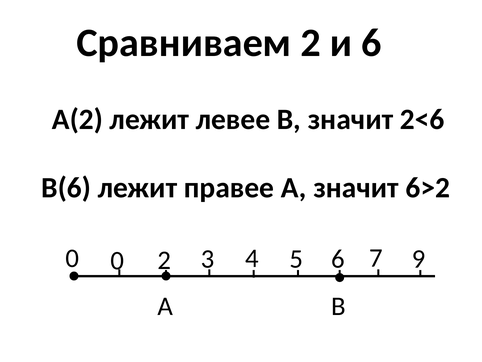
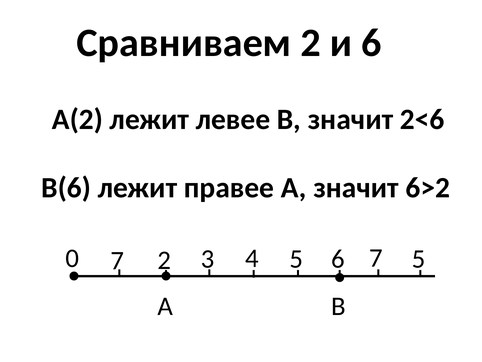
0 0: 0 -> 7 (117, 260)
7 9: 9 -> 5 (419, 259)
